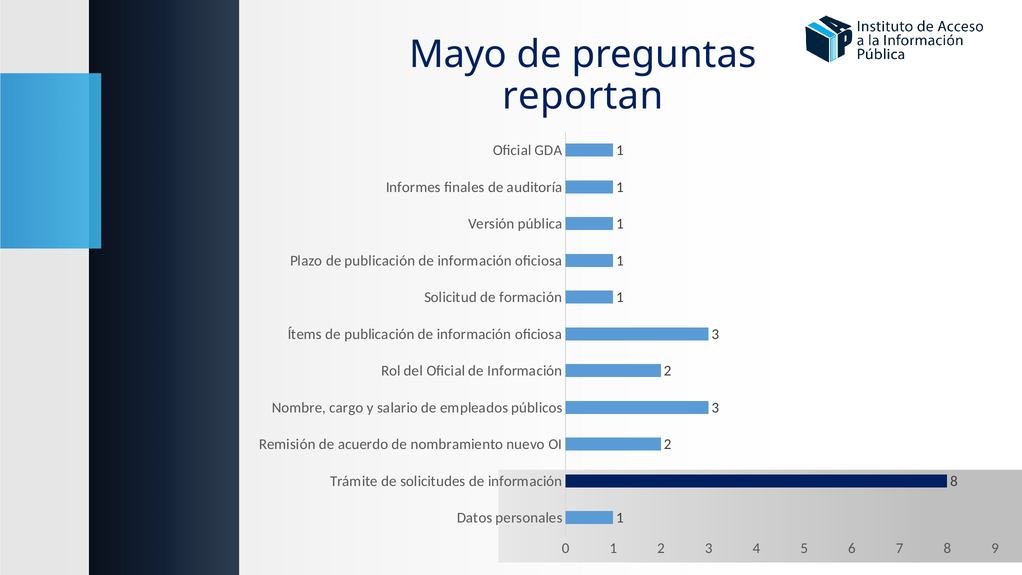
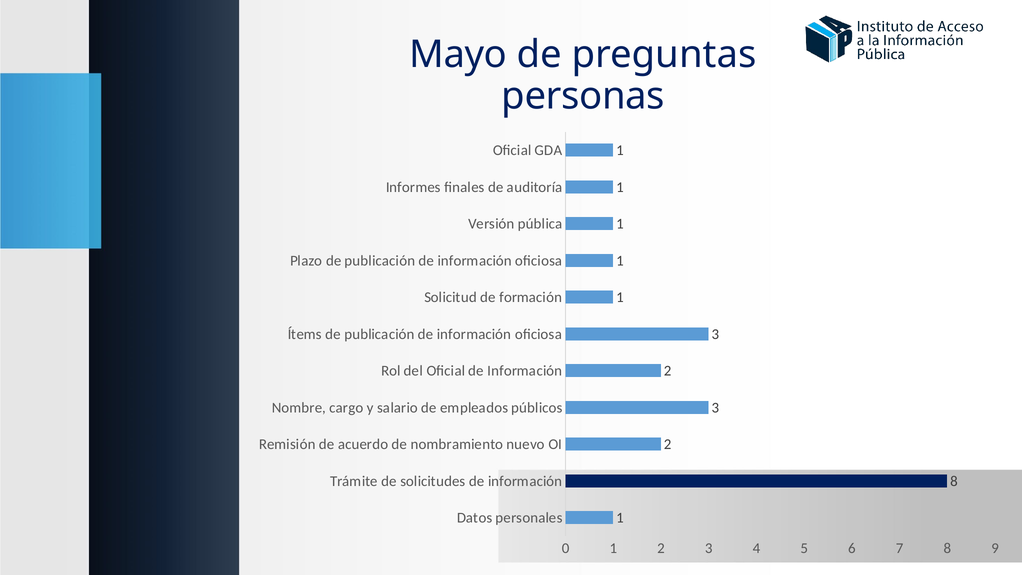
reportan: reportan -> personas (583, 96)
